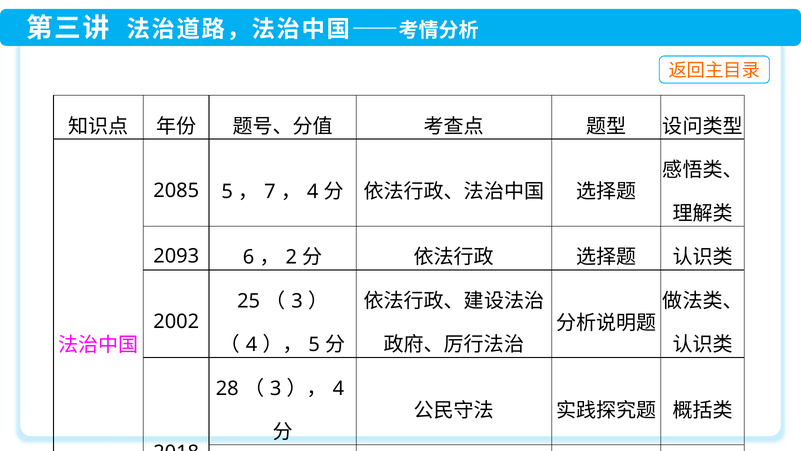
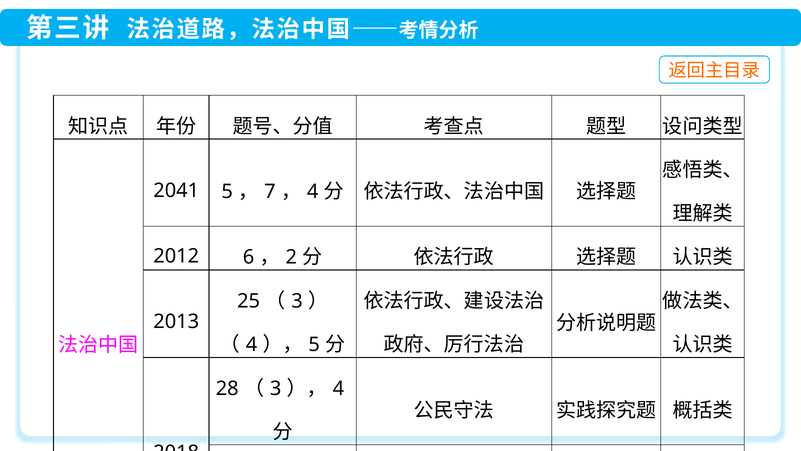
2085: 2085 -> 2041 (176, 190)
2093: 2093 -> 2012 (176, 256)
2002: 2002 -> 2013 (176, 321)
